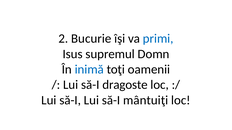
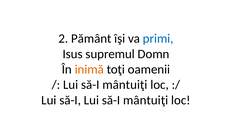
Bucurie: Bucurie -> Pământ (91, 39)
inimă colour: blue -> orange (89, 70)
dragoste: dragoste -> mântuiţi (125, 85)
